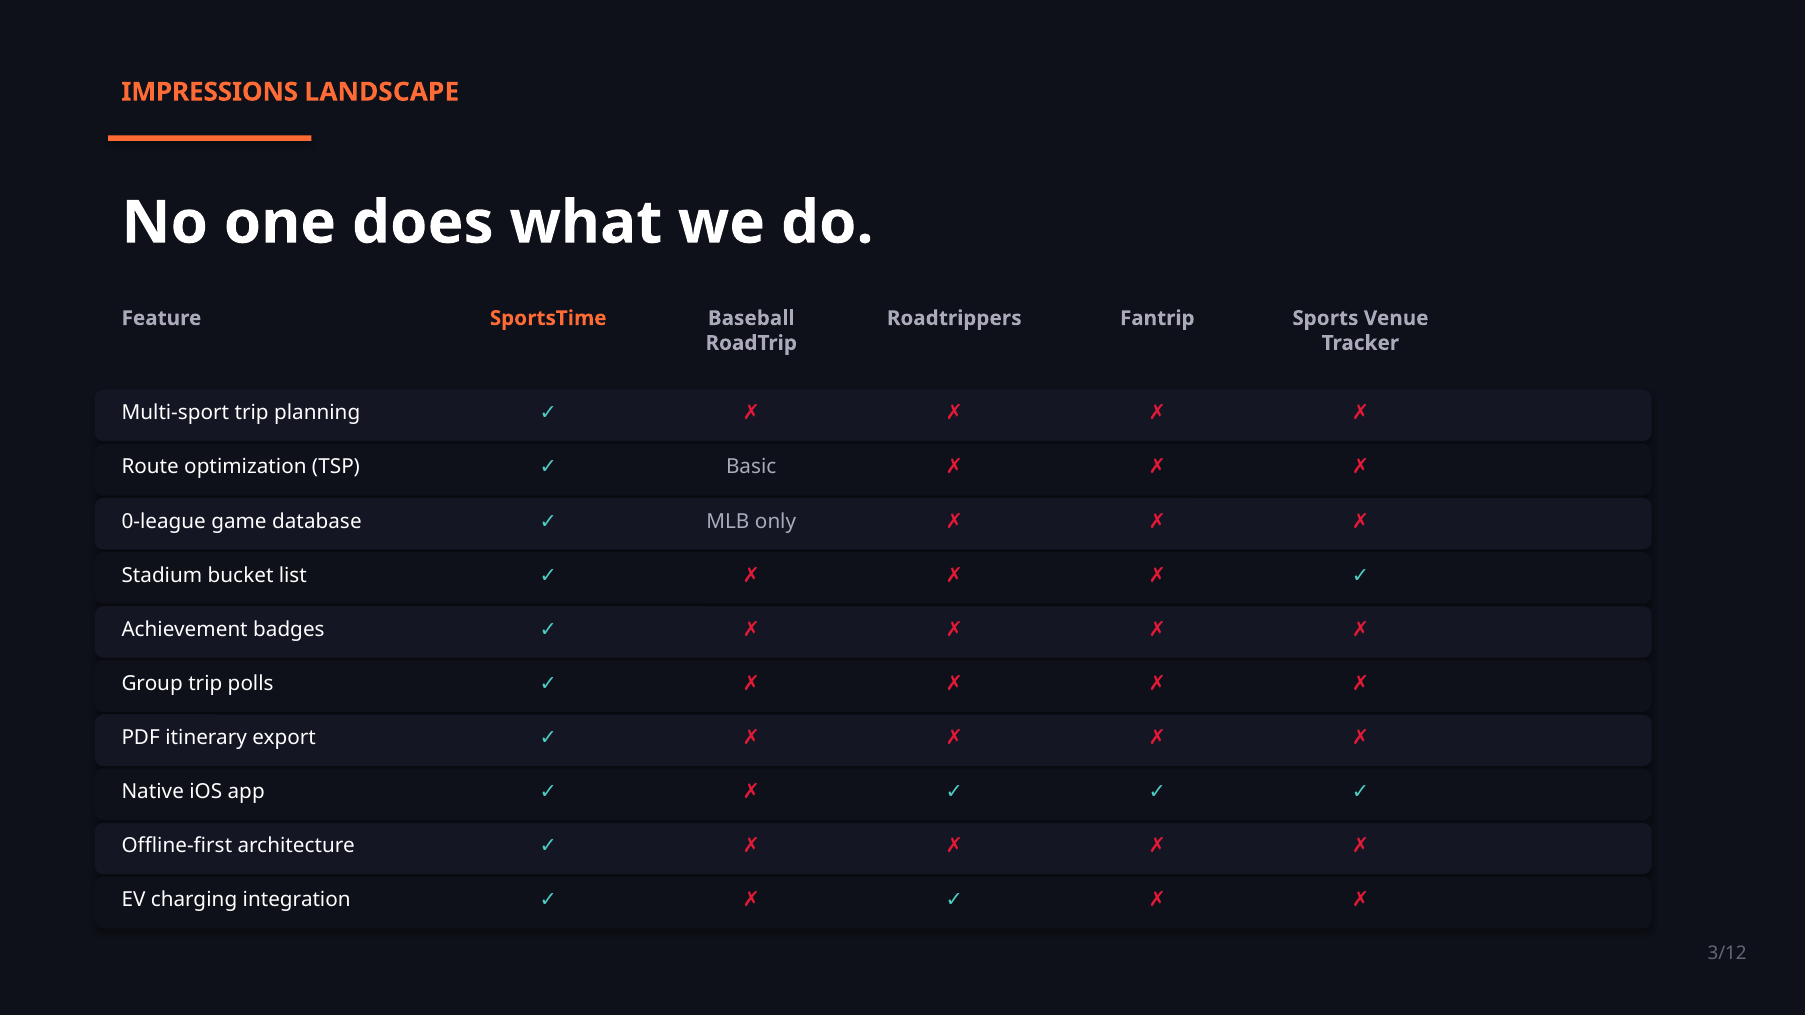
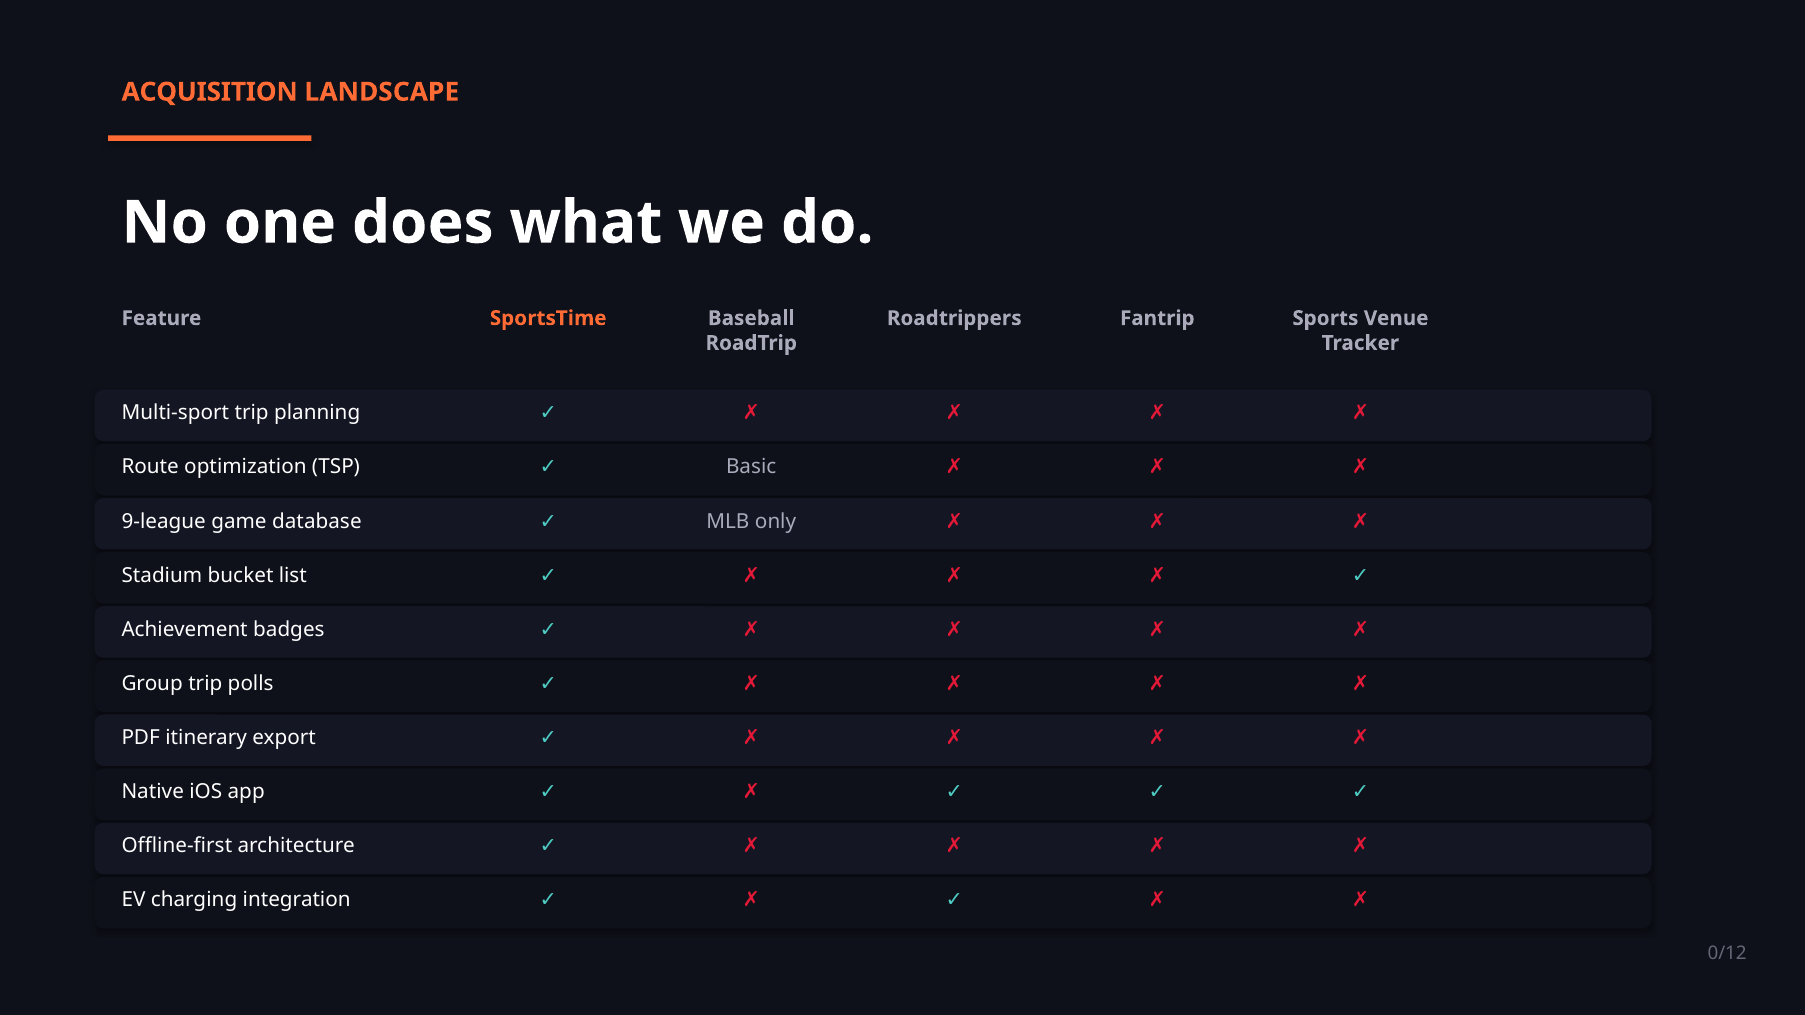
IMPRESSIONS: IMPRESSIONS -> ACQUISITION (210, 92)
0-league: 0-league -> 9-league (164, 521)
3/12: 3/12 -> 0/12 (1727, 953)
